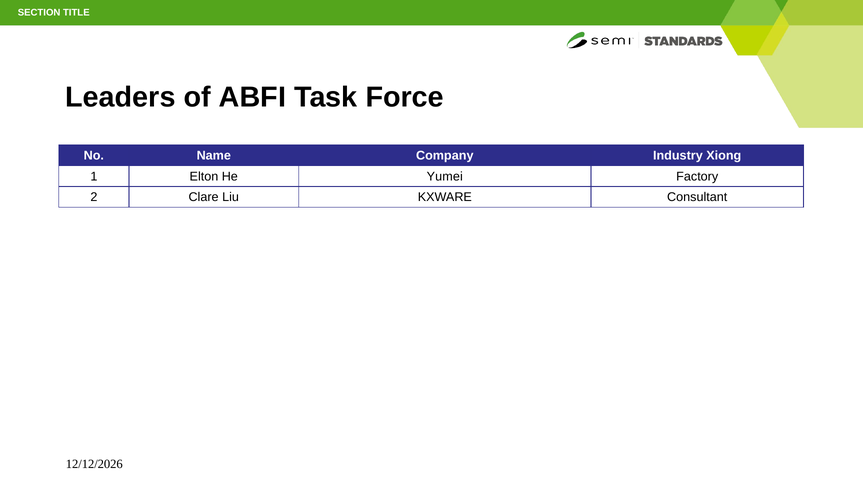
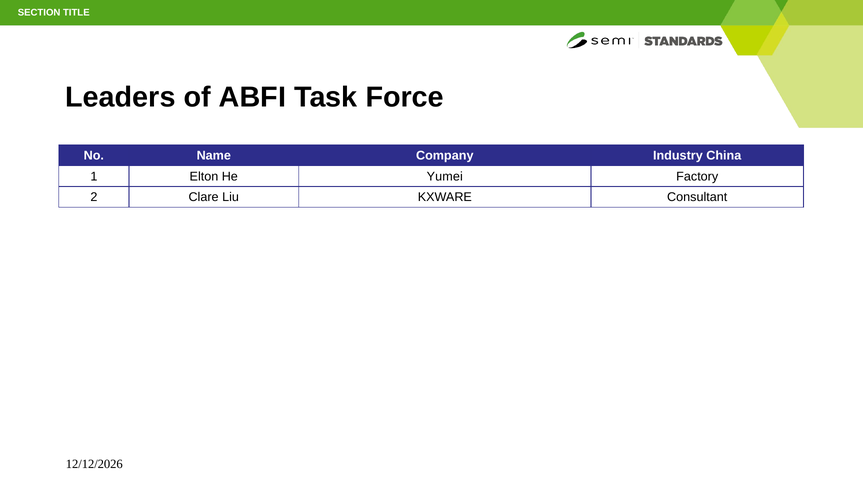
Xiong: Xiong -> China (724, 155)
